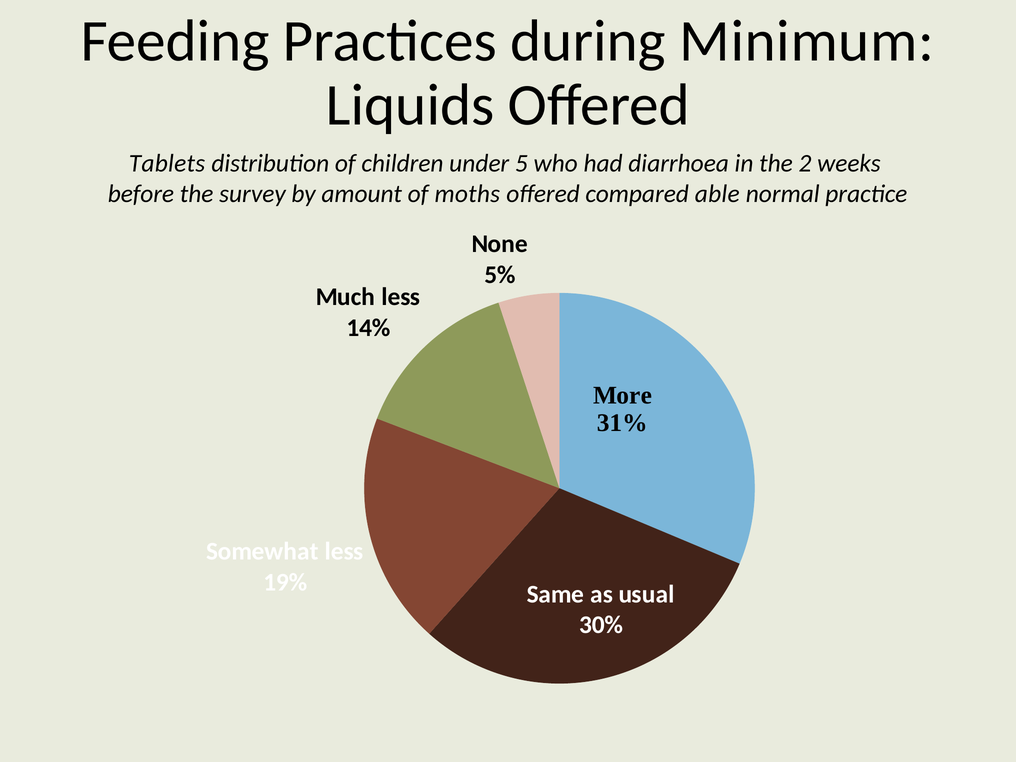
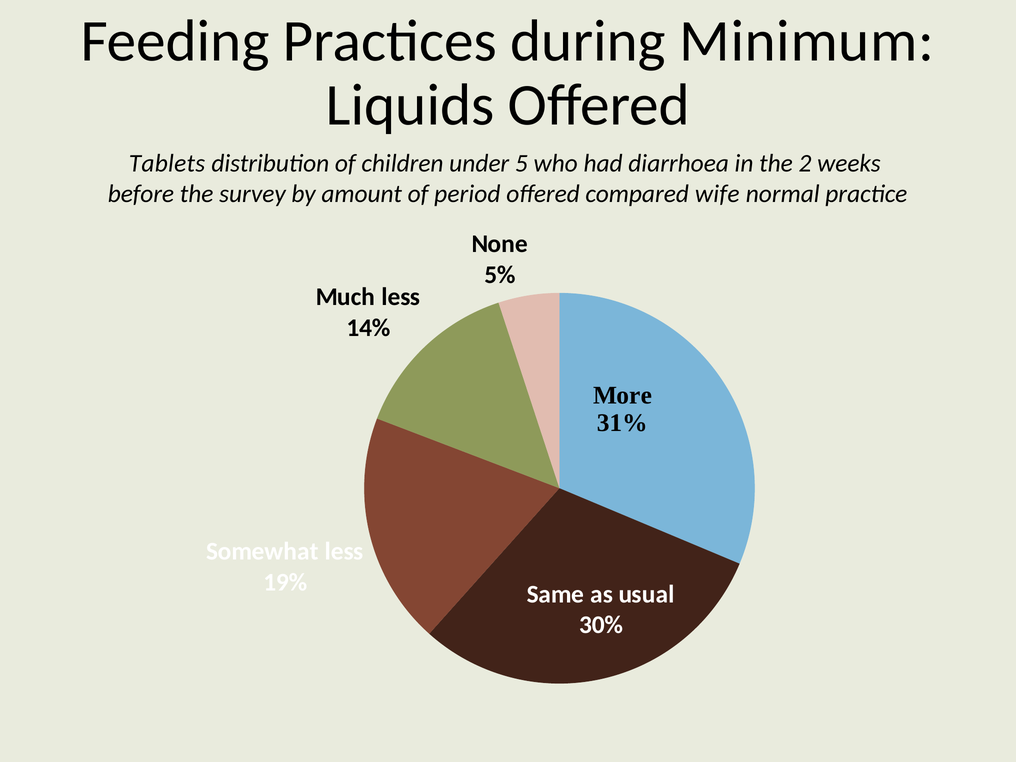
moths: moths -> period (467, 194)
able: able -> wife (717, 194)
